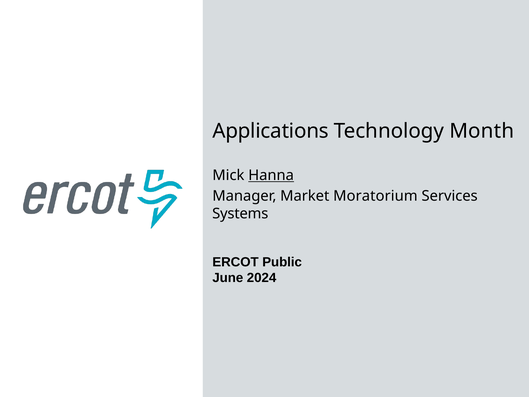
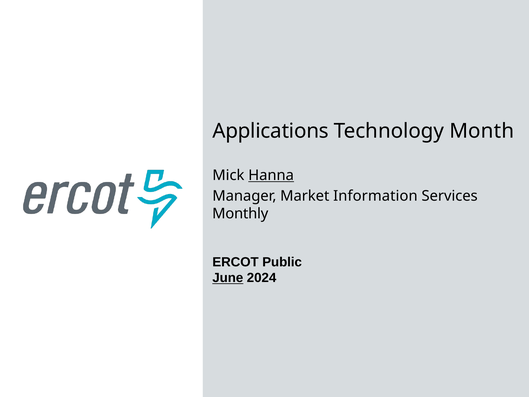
Moratorium: Moratorium -> Information (375, 196)
Systems: Systems -> Monthly (240, 213)
June underline: none -> present (228, 278)
